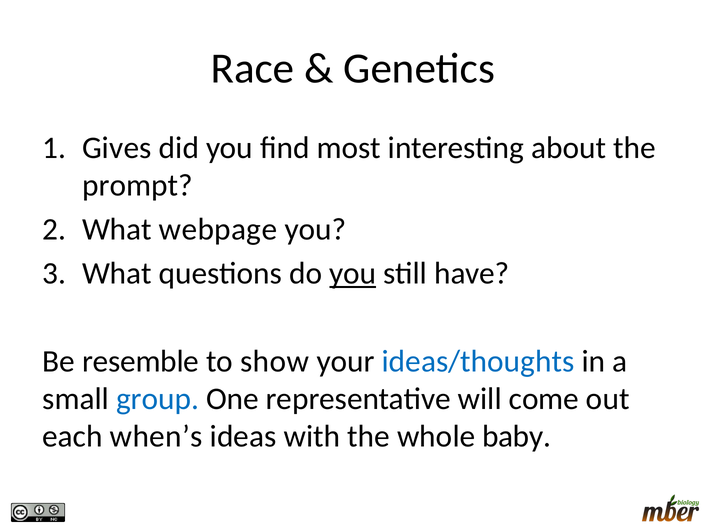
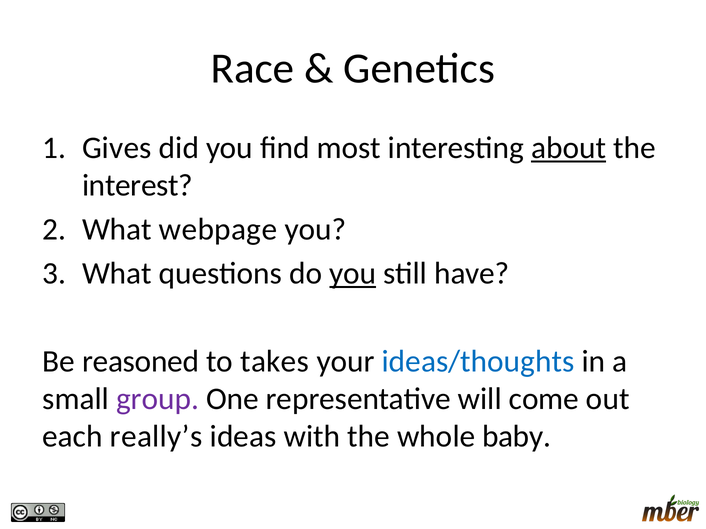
about underline: none -> present (569, 148)
prompt: prompt -> interest (138, 186)
resemble: resemble -> reasoned (141, 362)
show: show -> takes (275, 362)
group colour: blue -> purple (158, 399)
when’s: when’s -> really’s (156, 437)
